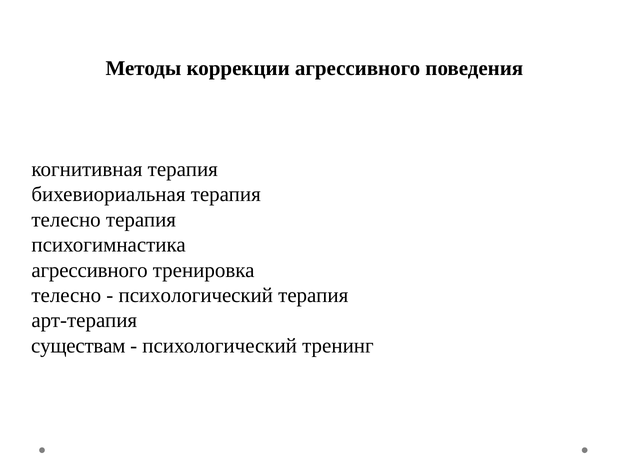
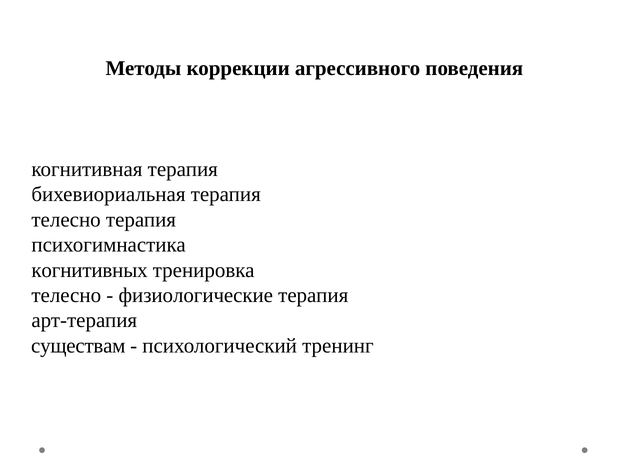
агрессивного: агрессивного -> когнитивных (90, 270)
психологический: психологический -> физиологические (196, 295)
